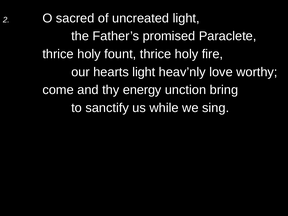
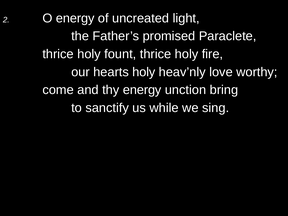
O sacred: sacred -> energy (75, 18)
hearts light: light -> holy (144, 72)
